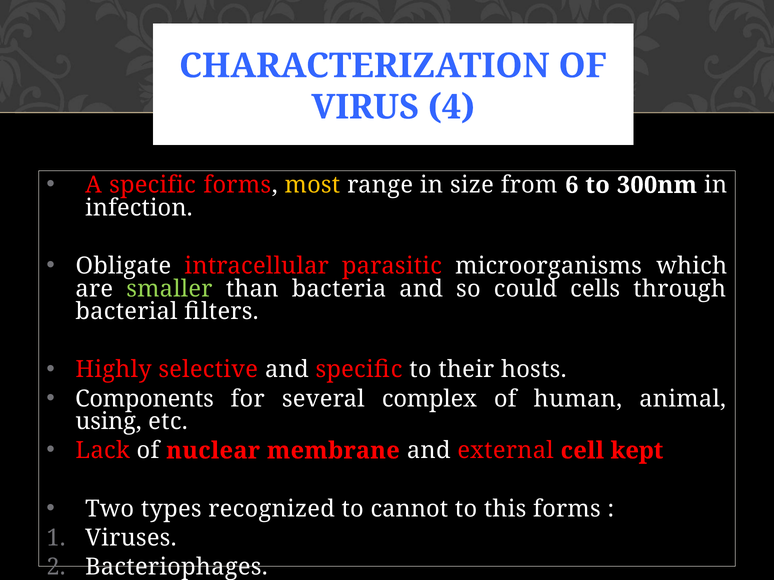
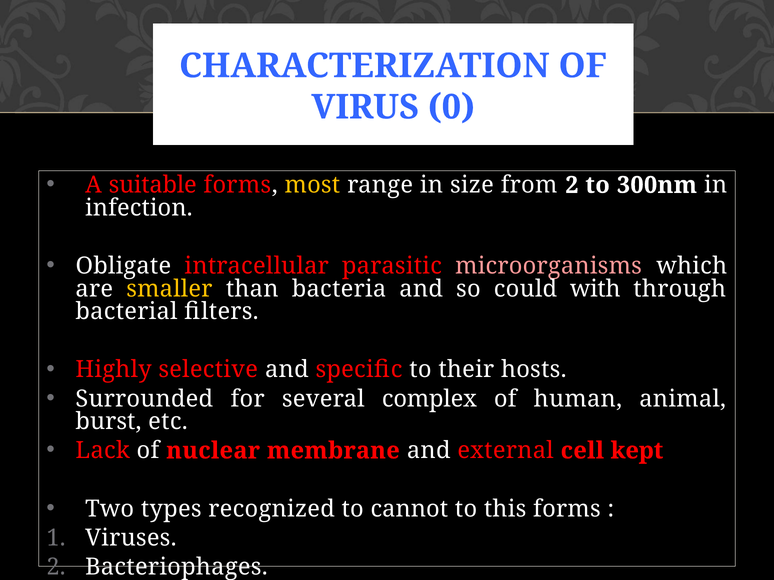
4: 4 -> 0 (451, 107)
A specific: specific -> suitable (153, 185)
from 6: 6 -> 2 (572, 185)
microorganisms colour: white -> pink (549, 266)
smaller colour: light green -> yellow (169, 289)
cells: cells -> with (595, 289)
Components: Components -> Surrounded (144, 399)
using: using -> burst (108, 422)
